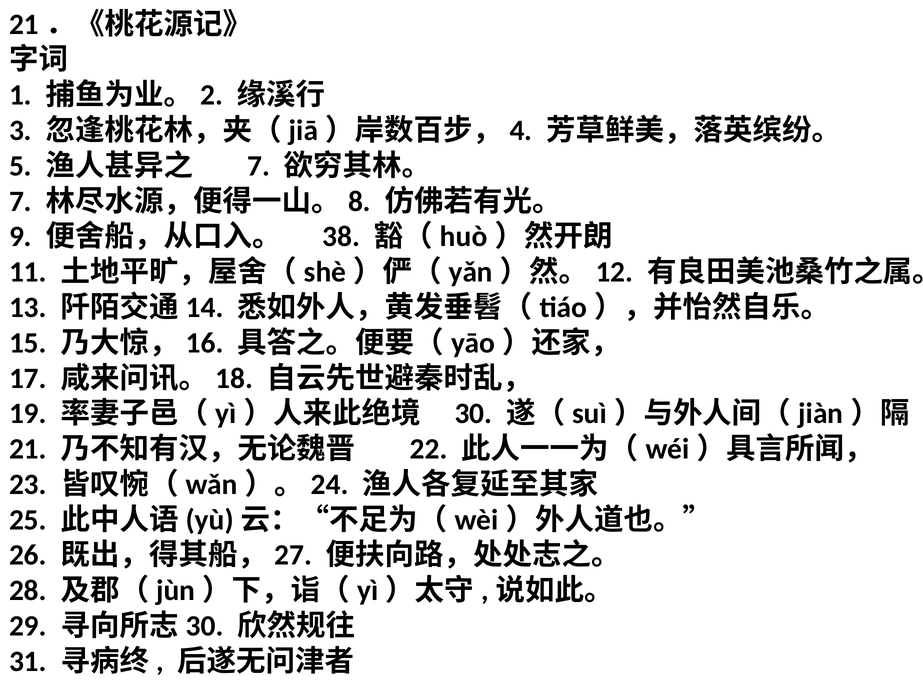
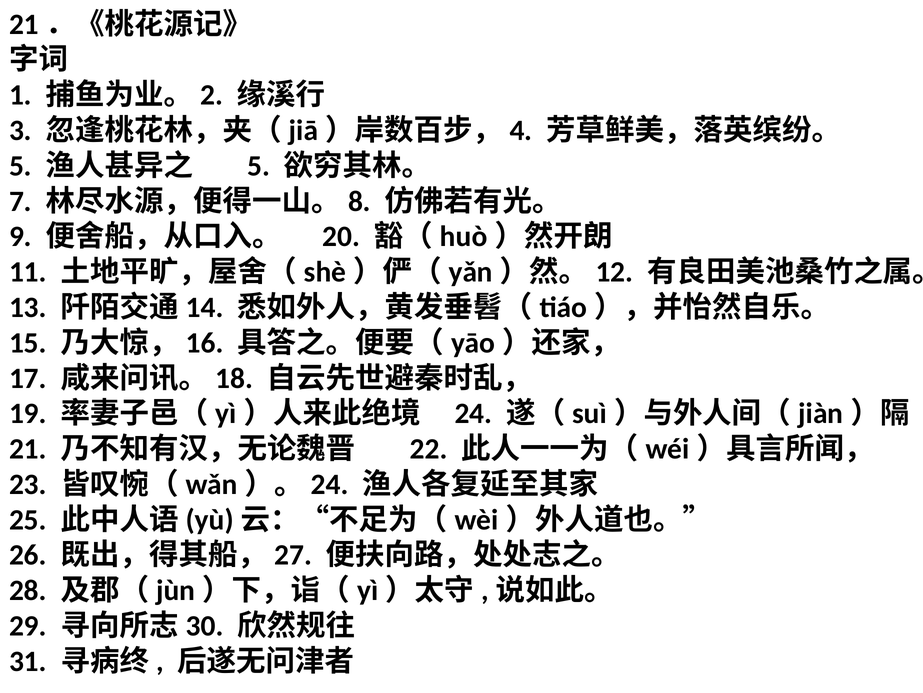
7: 7 -> 5 (259, 166)
38: 38 -> 20 (341, 236)
30: 30 -> 24 (473, 413)
